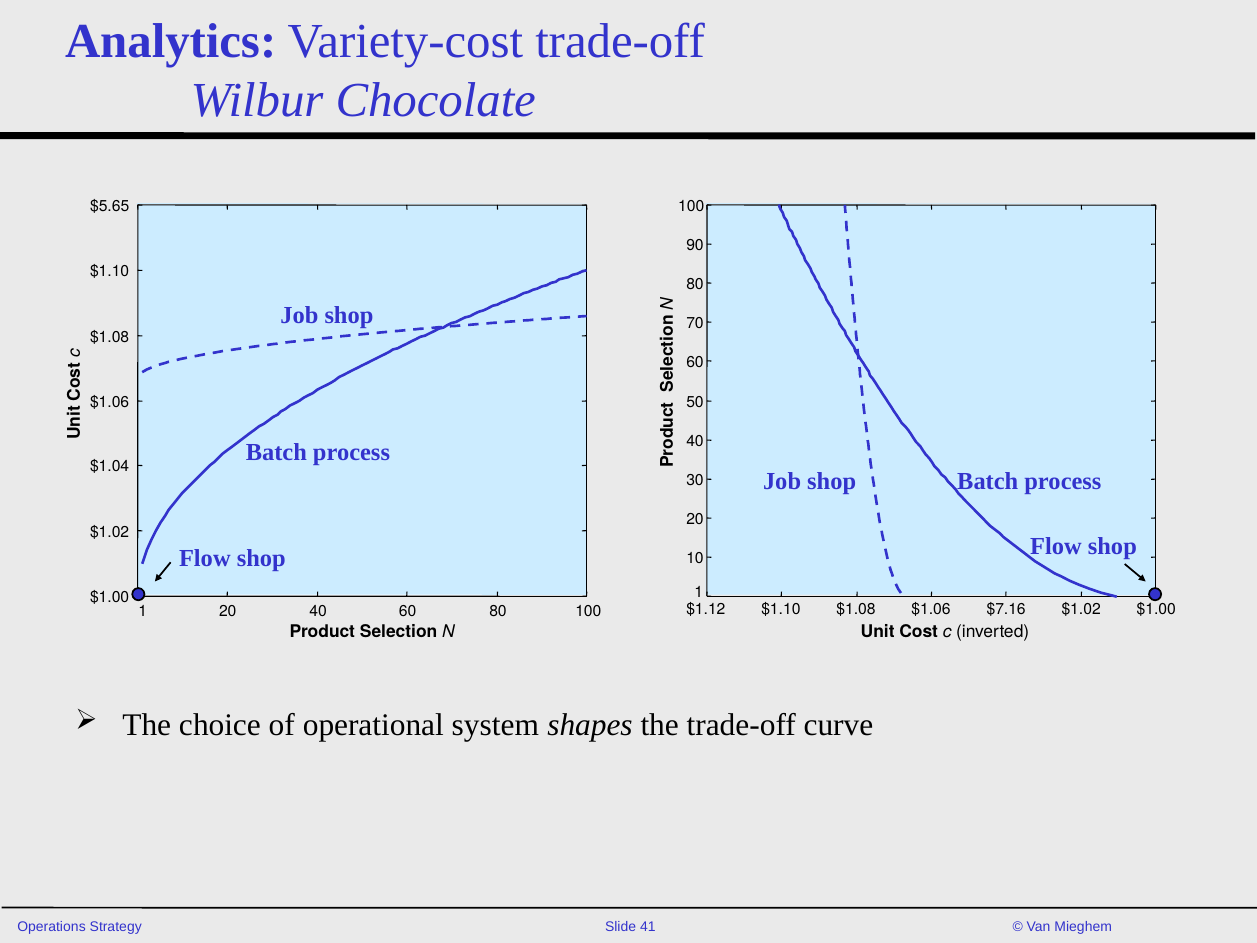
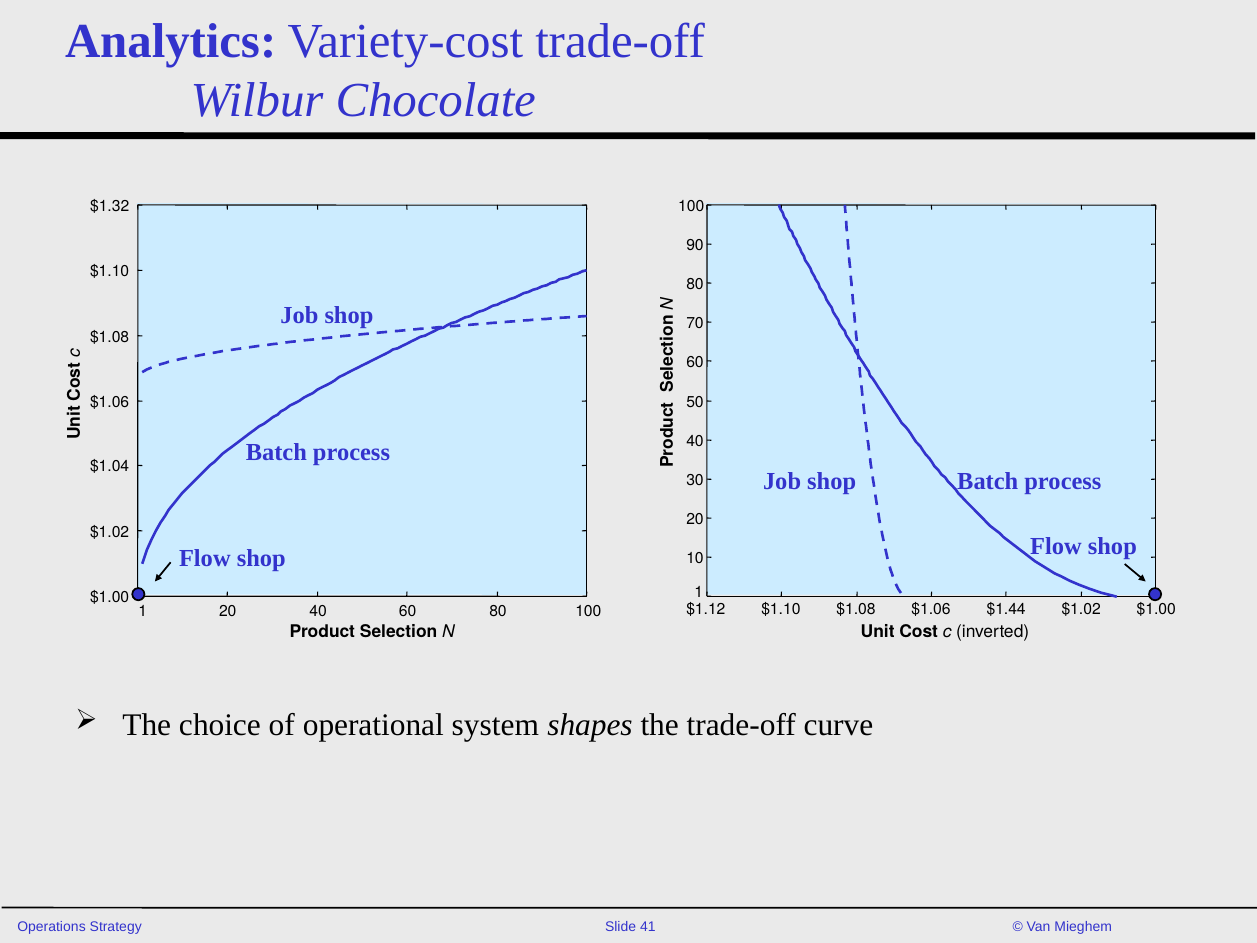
$5.65: $5.65 -> $1.32 (110, 206)
$7.16: $7.16 -> $1.44 (1006, 609)
